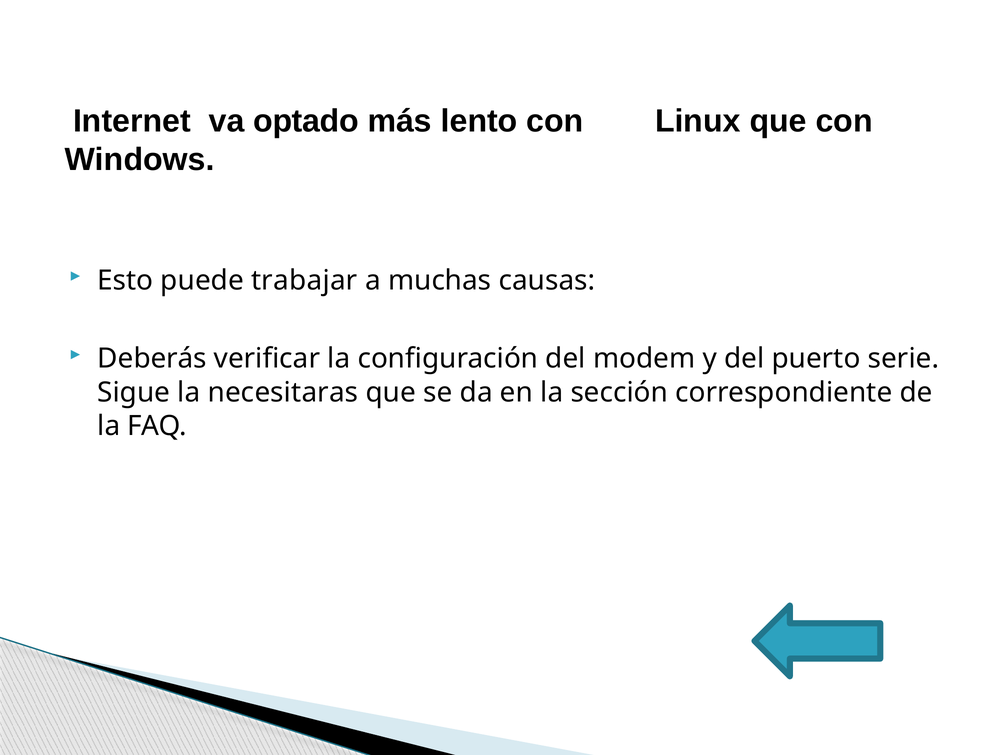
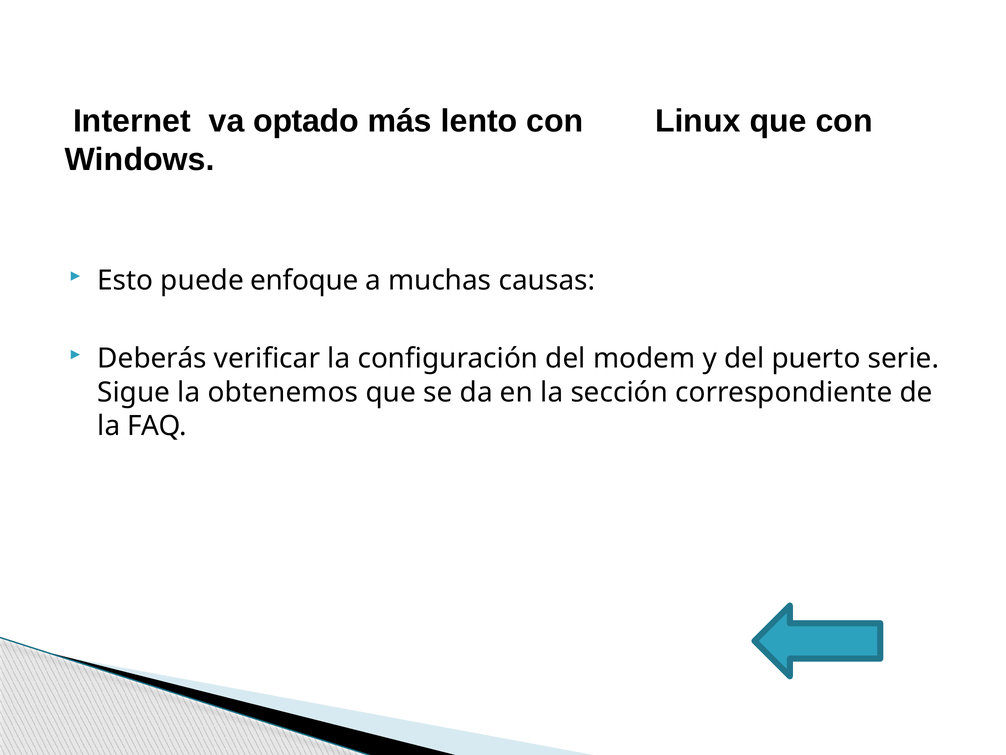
trabajar: trabajar -> enfoque (305, 280)
necesitaras: necesitaras -> obtenemos (283, 392)
